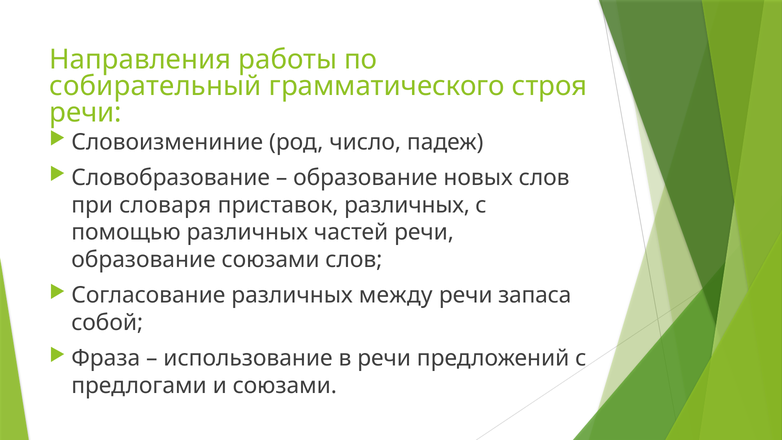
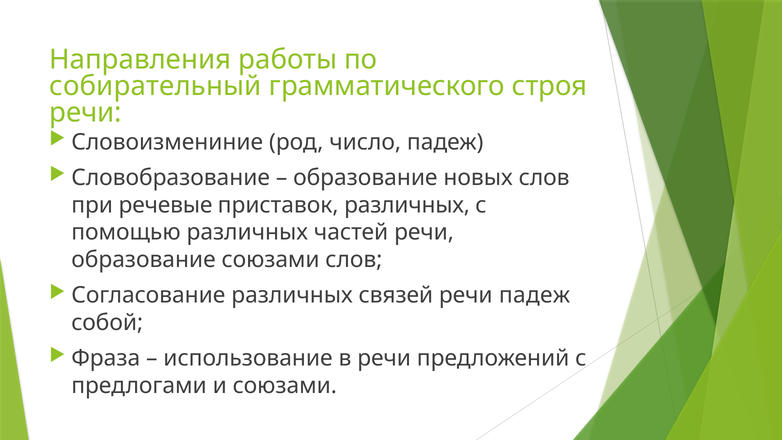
словаря: словаря -> речевые (166, 205)
между: между -> связей (396, 295)
речи запаса: запаса -> падеж (535, 295)
